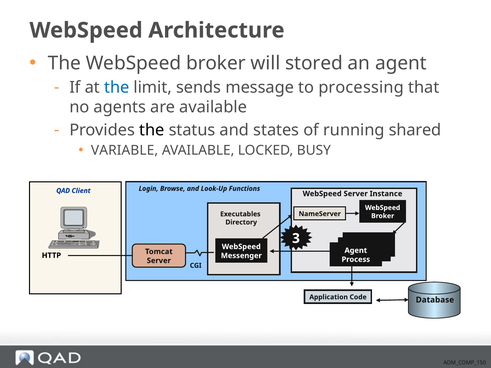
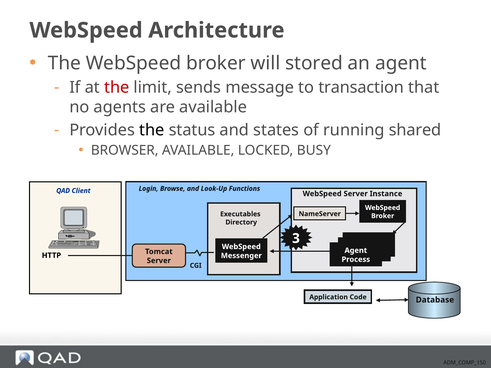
the colour: blue -> red (117, 88)
processing: processing -> transaction (361, 88)
VARIABLE: VARIABLE -> BROWSER (125, 151)
